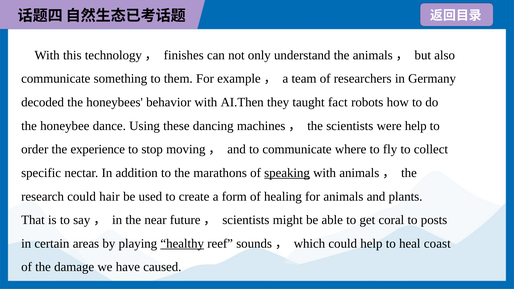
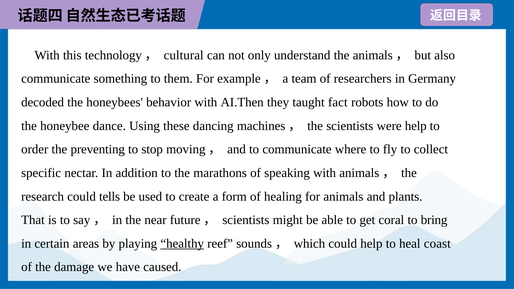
finishes: finishes -> cultural (184, 55)
experience: experience -> preventing (98, 149)
speaking underline: present -> none (287, 173)
hair: hair -> tells (110, 197)
posts: posts -> bring (434, 220)
